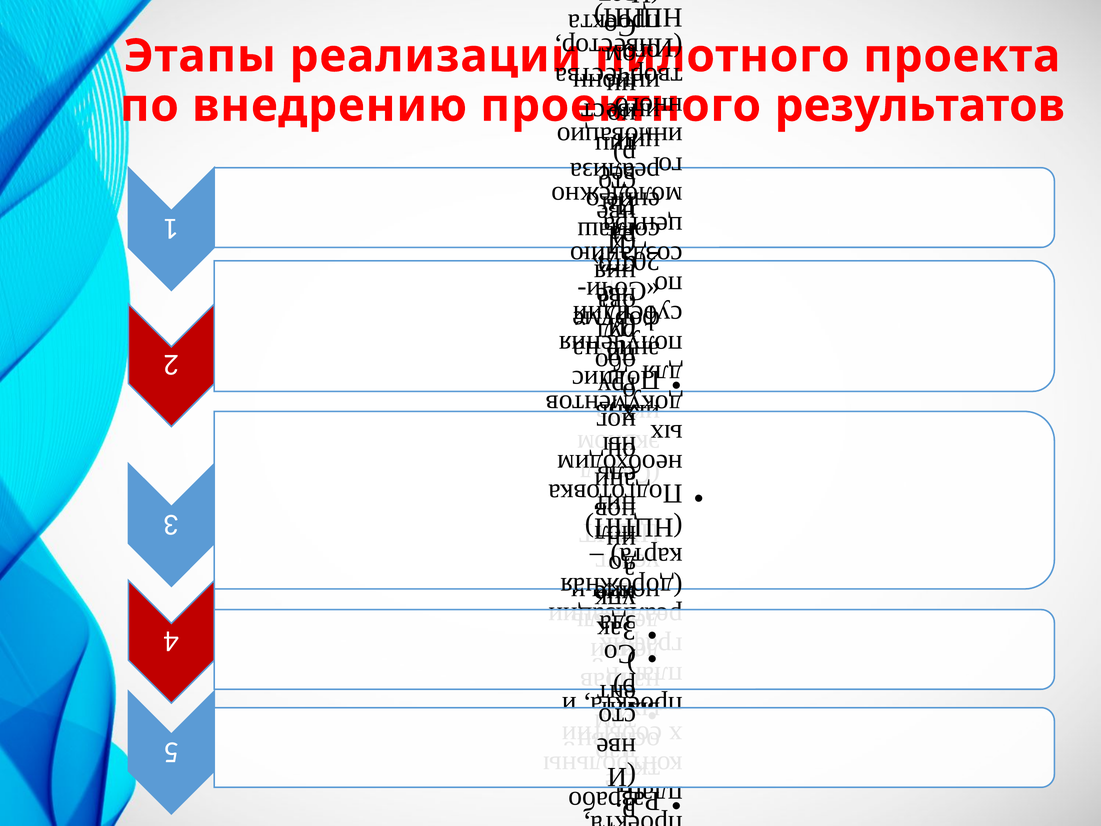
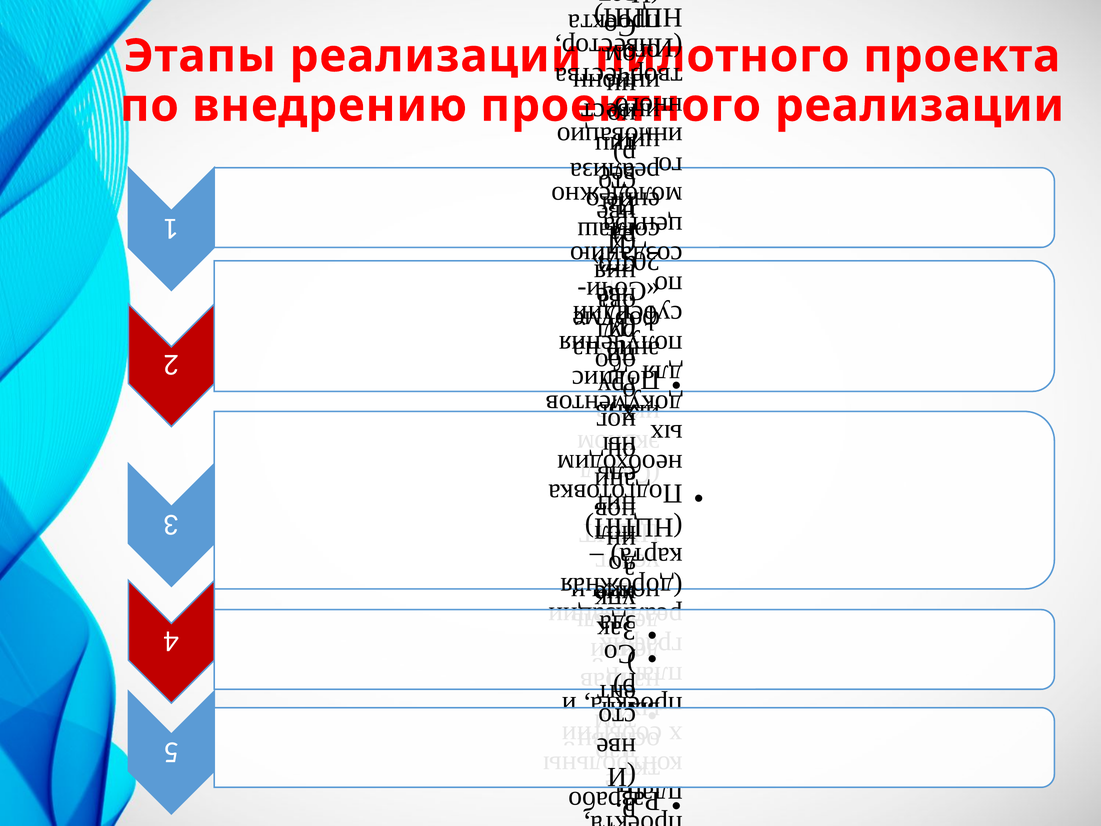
результатов: результатов -> реализации (919, 106)
